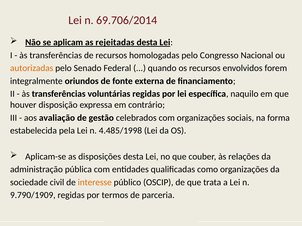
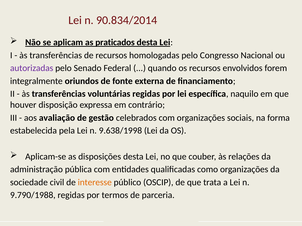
69.706/2014: 69.706/2014 -> 90.834/2014 (127, 20)
rejeitadas: rejeitadas -> praticados (115, 42)
autorizadas colour: orange -> purple (32, 68)
4.485/1998: 4.485/1998 -> 9.638/1998 (120, 131)
9.790/1909: 9.790/1909 -> 9.790/1988 (33, 196)
